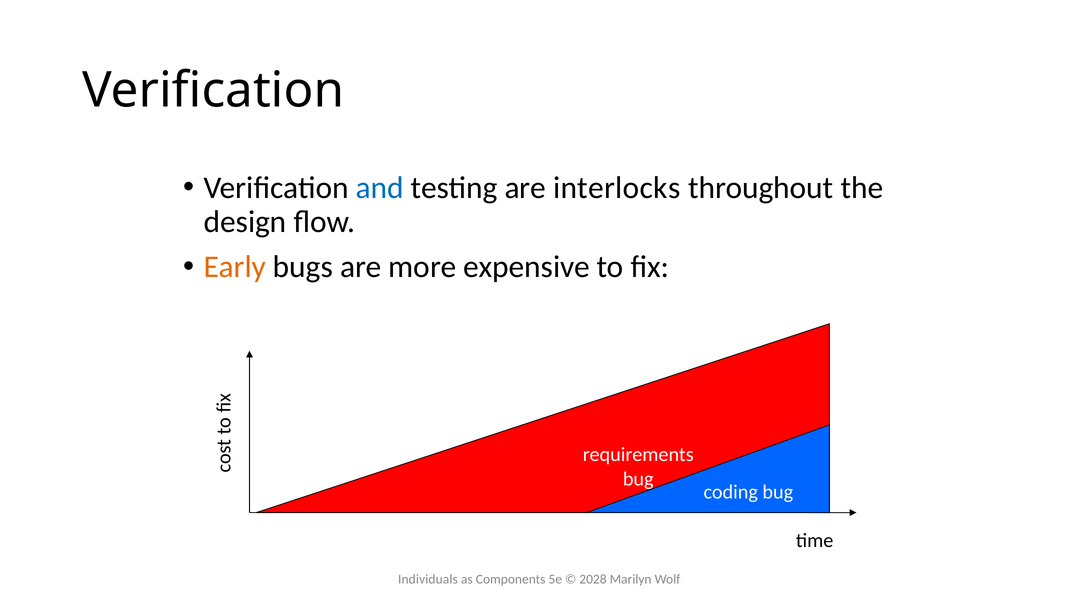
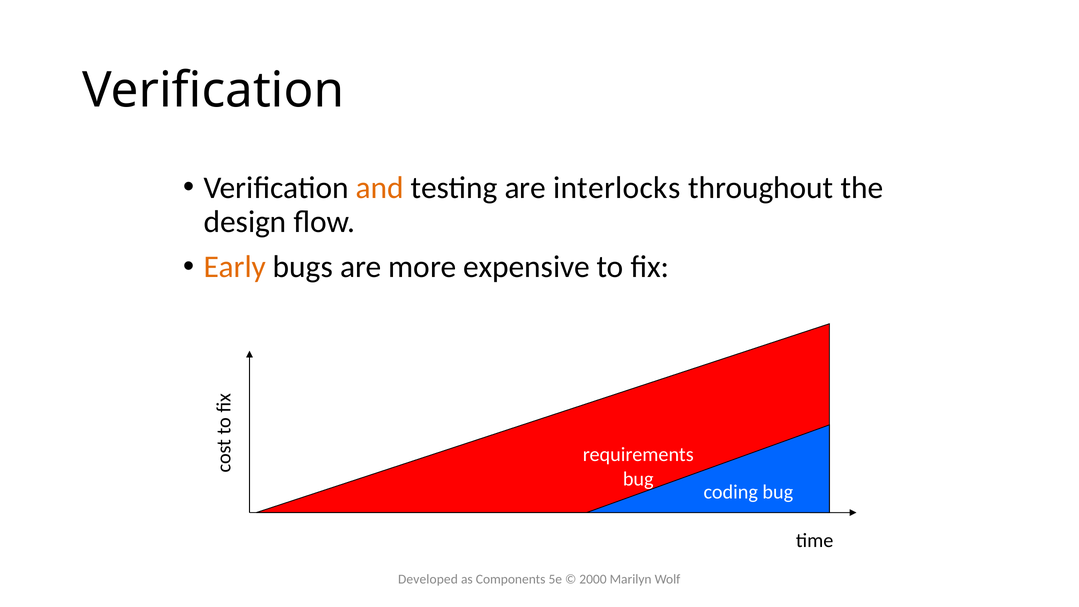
and colour: blue -> orange (380, 188)
Individuals: Individuals -> Developed (428, 579)
2028: 2028 -> 2000 (593, 579)
